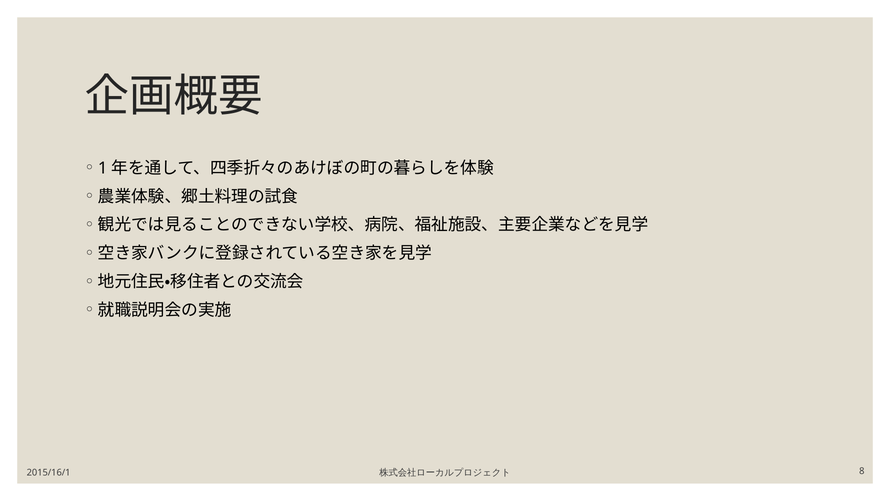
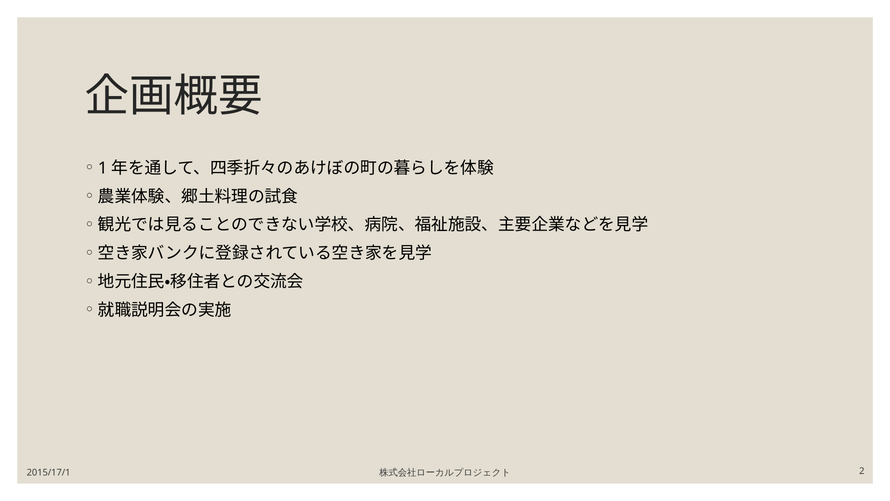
8: 8 -> 2 (862, 471)
2015/16/1: 2015/16/1 -> 2015/17/1 (49, 472)
